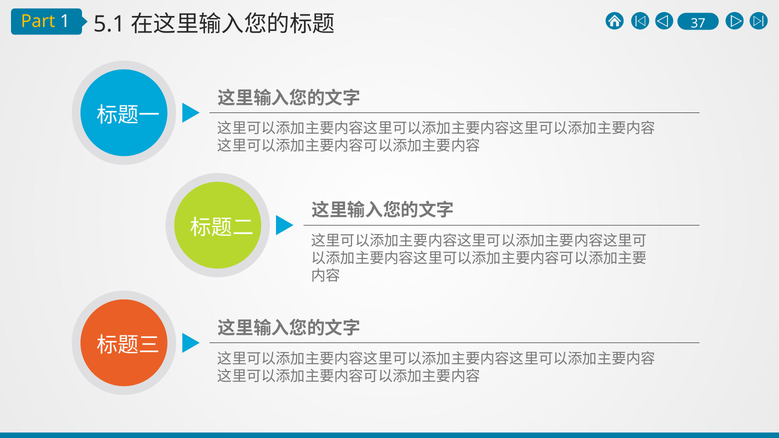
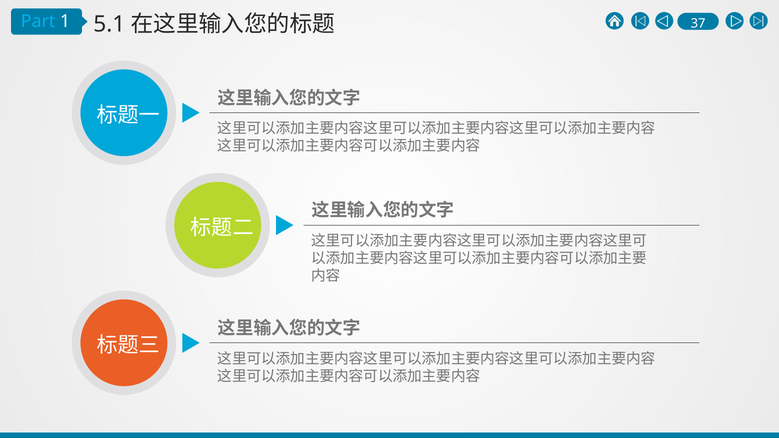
Part colour: yellow -> light blue (38, 22)
